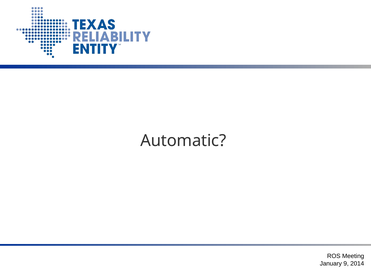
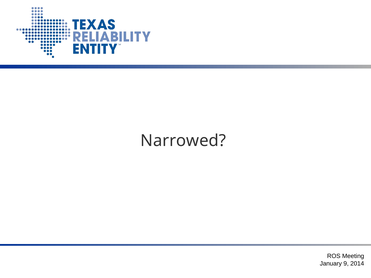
Automatic: Automatic -> Narrowed (183, 141)
